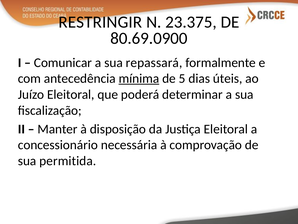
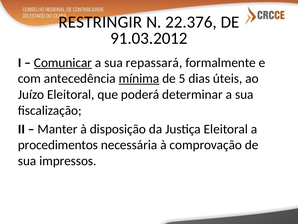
23.375: 23.375 -> 22.376 (191, 22)
80.69.0900: 80.69.0900 -> 91.03.2012 (149, 38)
Comunicar underline: none -> present (63, 63)
concessionário: concessionário -> procedimentos (58, 145)
permitida: permitida -> impressos (68, 161)
